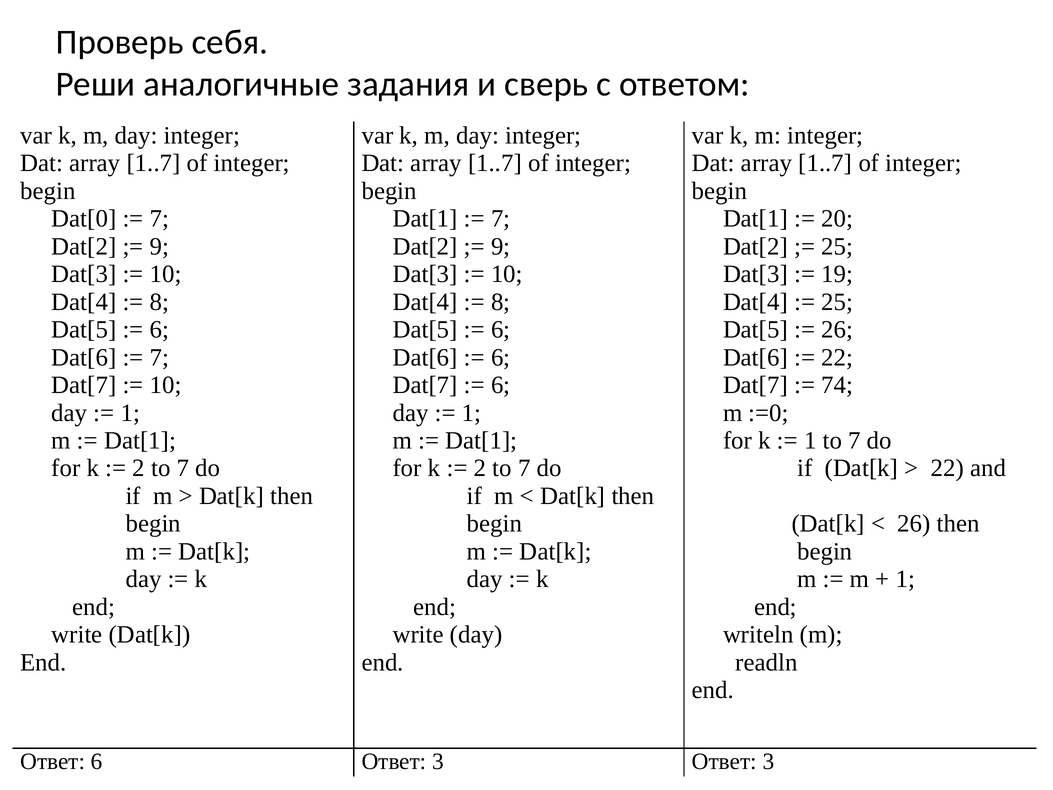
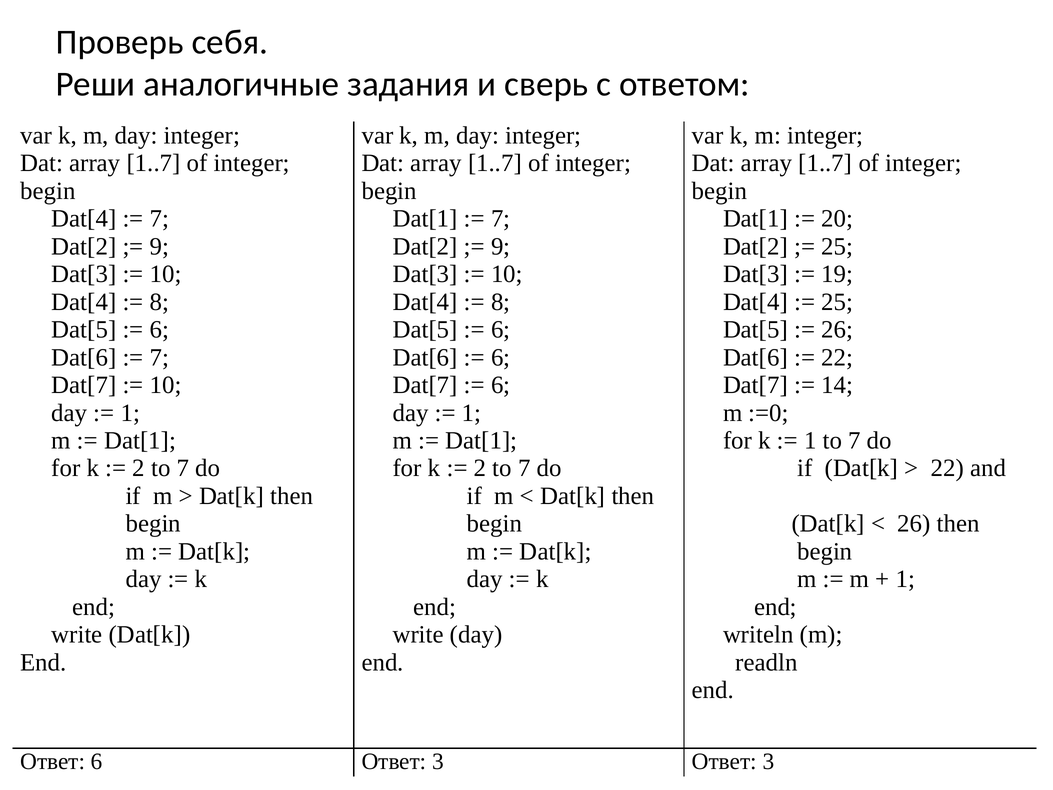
Dat[0: Dat[0 -> Dat[4 (84, 219)
74: 74 -> 14 (837, 385)
